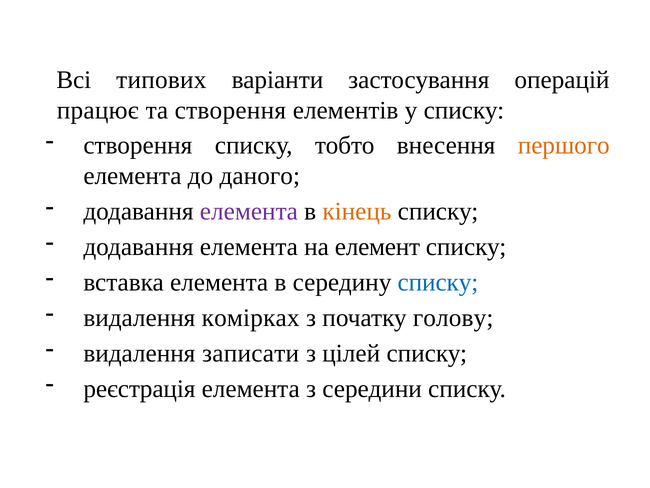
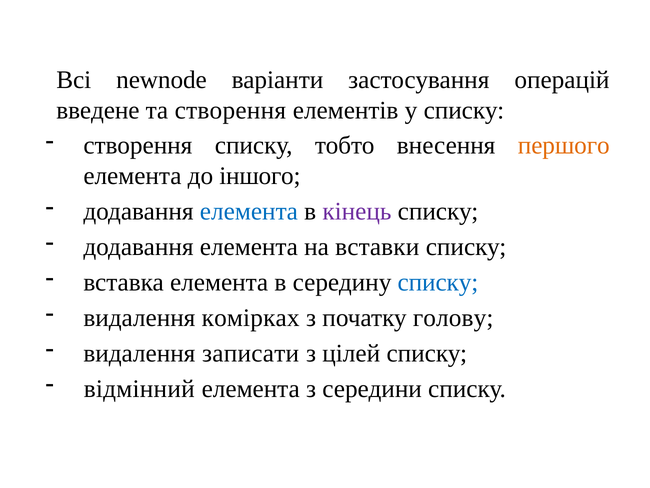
типових: типових -> newnode (162, 80)
працює: працює -> введене (98, 110)
даного: даного -> іншого (260, 176)
елемента colour: purple -> blue (249, 211)
кінець colour: orange -> purple (357, 211)
елемент: елемент -> вставки (377, 247)
реєстрація: реєстрація -> відмінний (139, 388)
